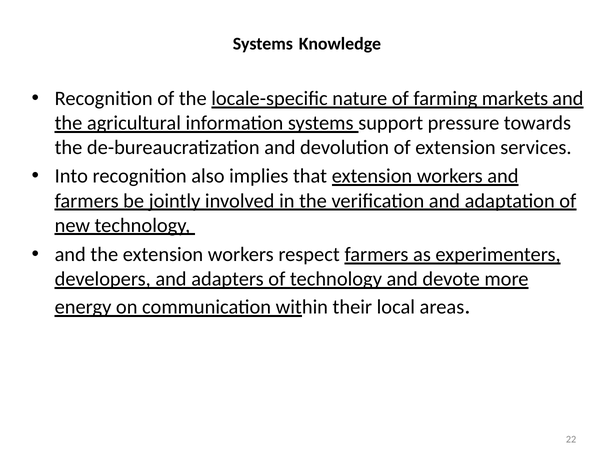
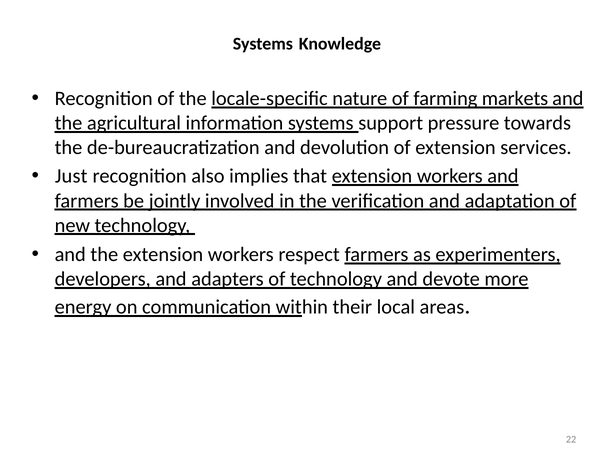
Into: Into -> Just (71, 176)
